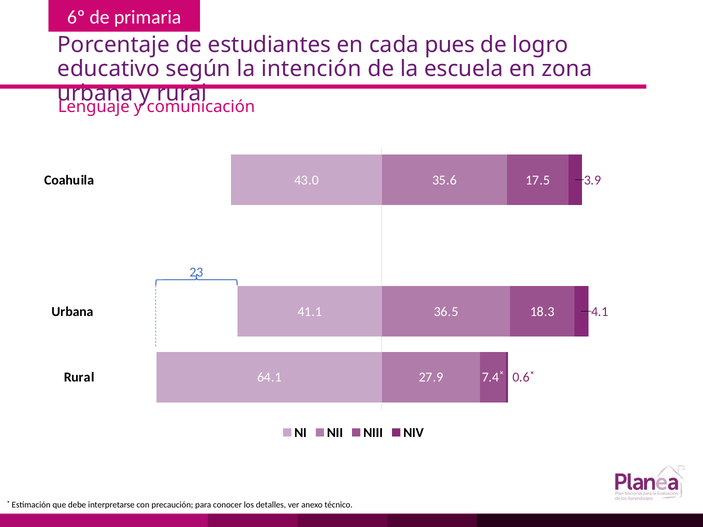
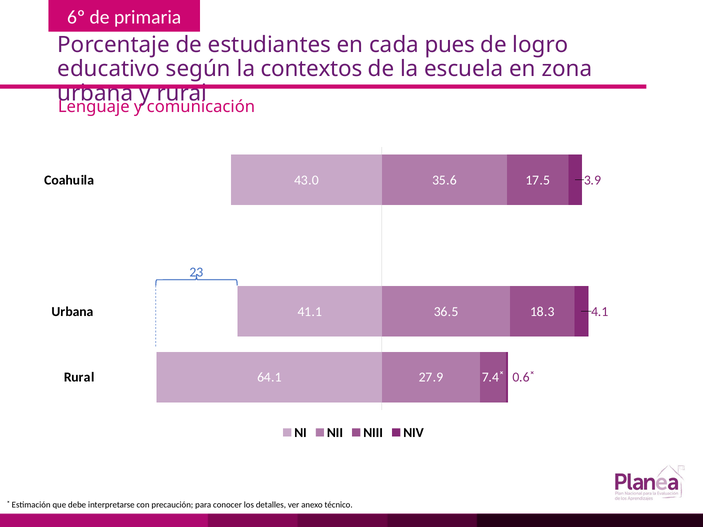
intención: intención -> contextos (312, 69)
